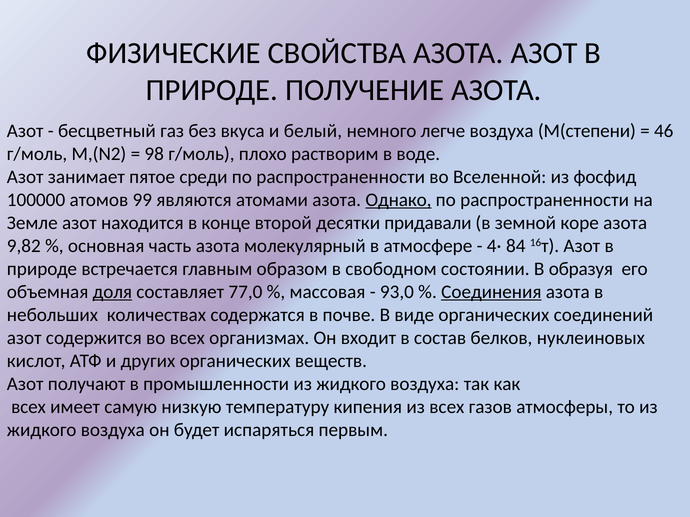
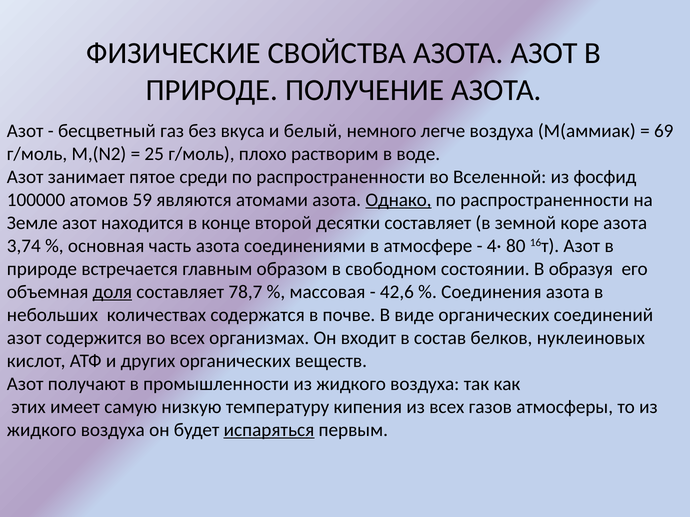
М(степени: М(степени -> М(аммиак (587, 131)
46: 46 -> 69 (664, 131)
98: 98 -> 25 (154, 154)
99: 99 -> 59 (142, 200)
десятки придавали: придавали -> составляет (428, 223)
9,82: 9,82 -> 3,74 (24, 246)
молекулярный: молекулярный -> соединениями (305, 246)
84: 84 -> 80 (516, 246)
77,0: 77,0 -> 78,7 (245, 292)
93,0: 93,0 -> 42,6 (397, 292)
Соединения underline: present -> none (491, 292)
всех: всех -> этих (28, 407)
испаряться underline: none -> present (269, 430)
